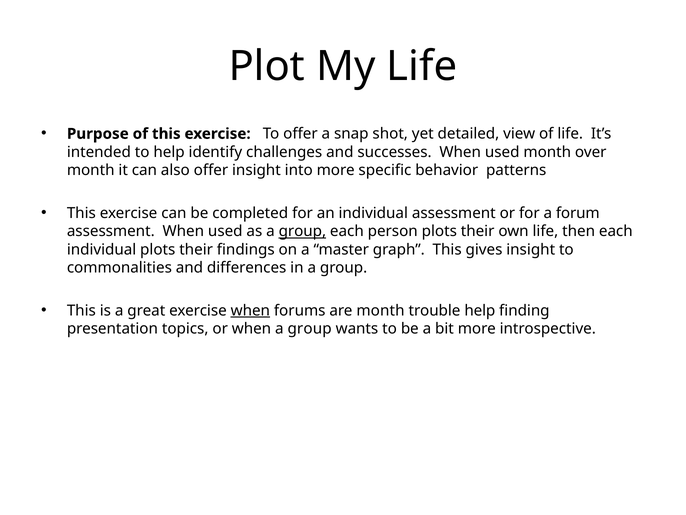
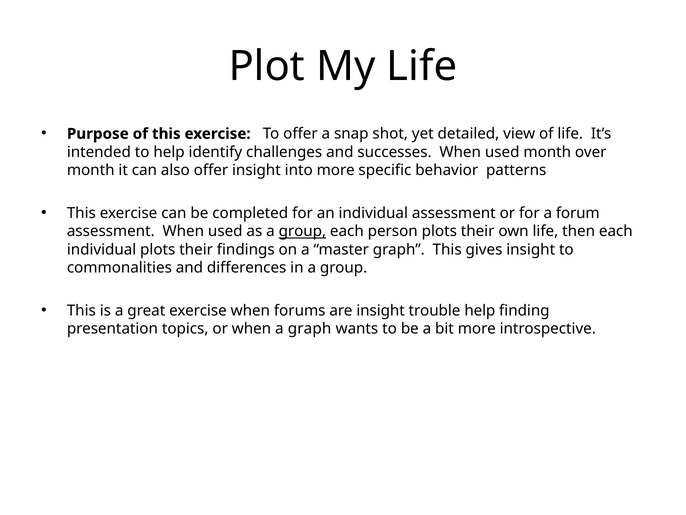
when underline: present -> none (250, 310)
are month: month -> insight (381, 310)
when a group: group -> graph (310, 328)
